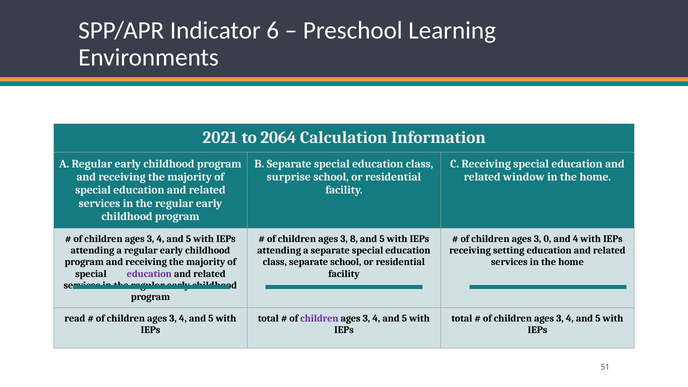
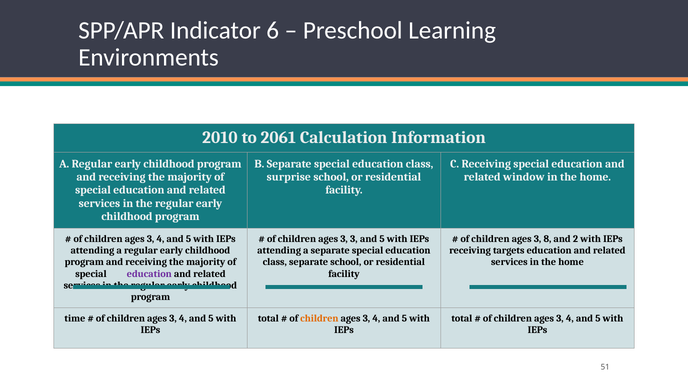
2021: 2021 -> 2010 (220, 138)
2064: 2064 -> 2061 (278, 138)
3 8: 8 -> 3 (354, 239)
0: 0 -> 8 (547, 239)
and 4: 4 -> 2 (575, 239)
setting: setting -> targets (509, 251)
read: read -> time (75, 319)
children colour: purple -> orange (319, 319)
